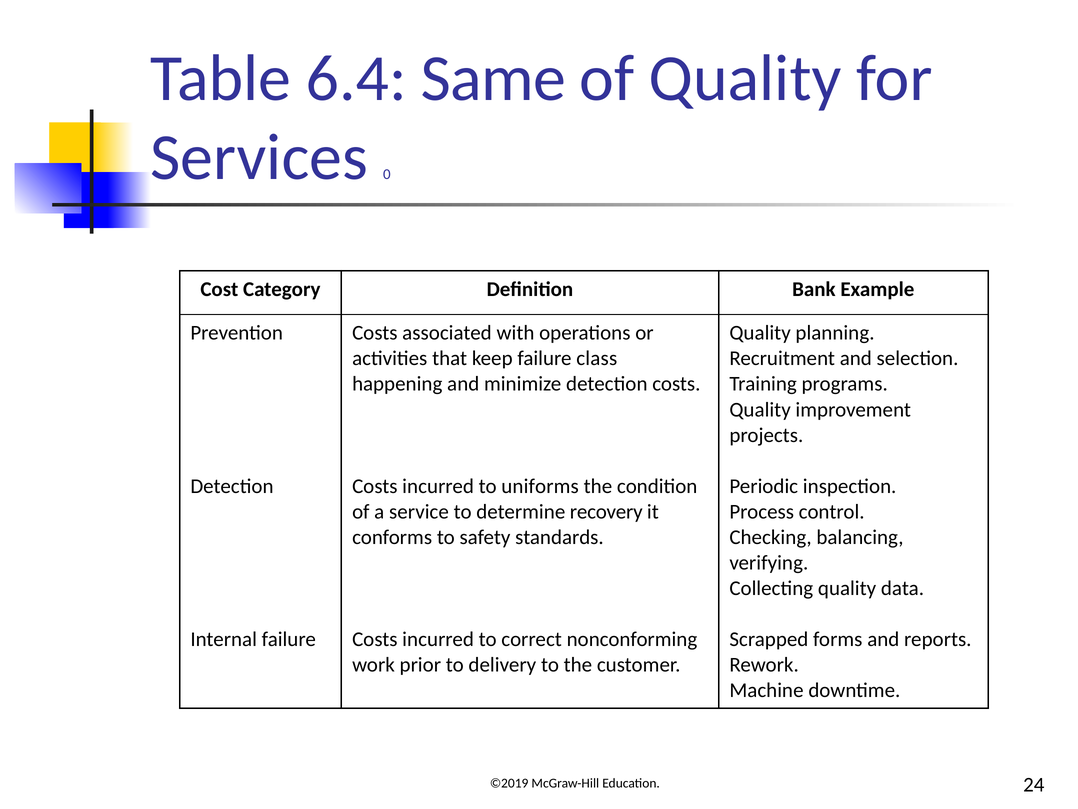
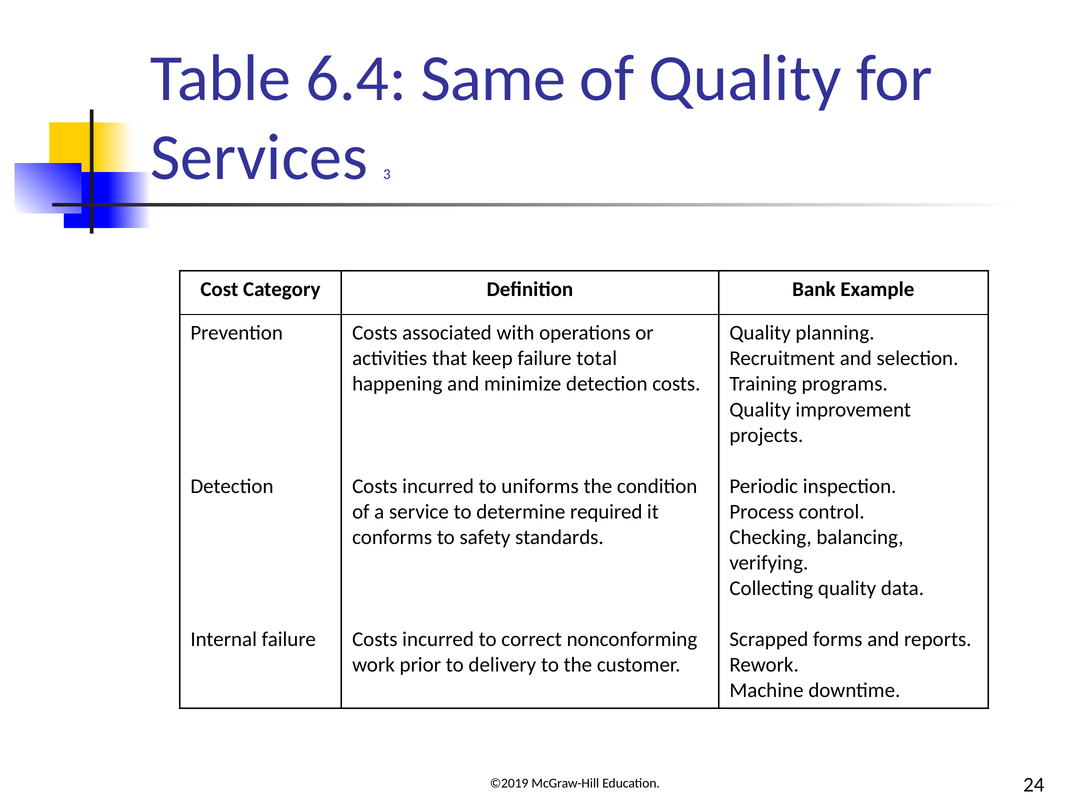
0: 0 -> 3 (387, 174)
class: class -> total (597, 358)
recovery: recovery -> required (606, 511)
